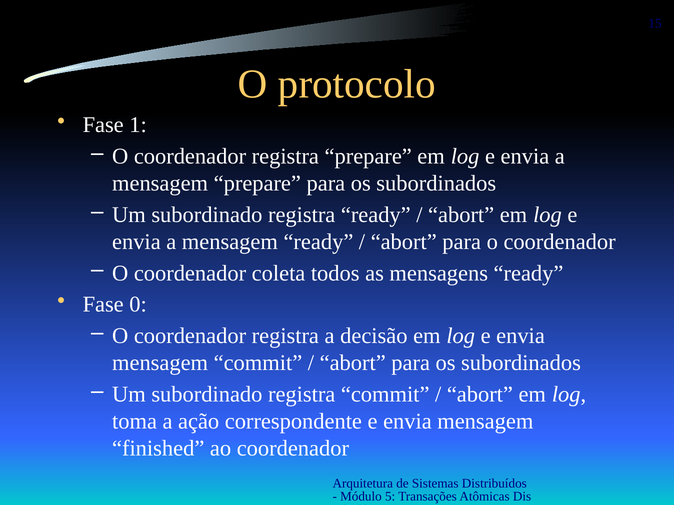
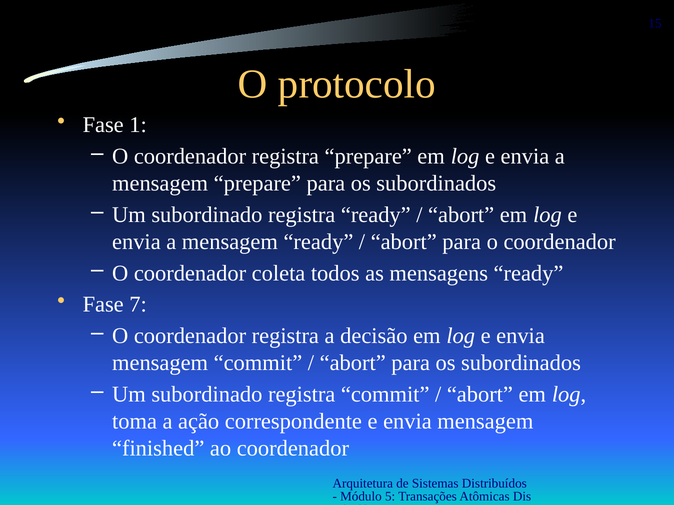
0: 0 -> 7 (138, 305)
